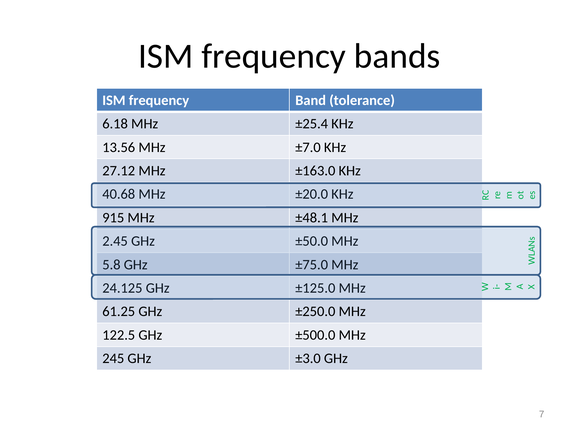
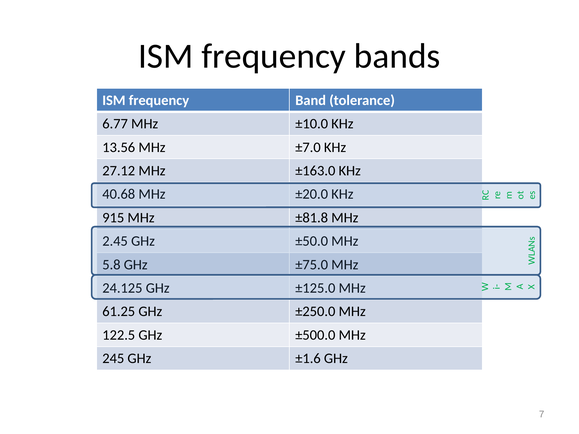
6.18: 6.18 -> 6.77 (115, 124)
±25.4: ±25.4 -> ±10.0 (312, 124)
±48.1: ±48.1 -> ±81.8 (312, 218)
±3.0: ±3.0 -> ±1.6 (308, 359)
